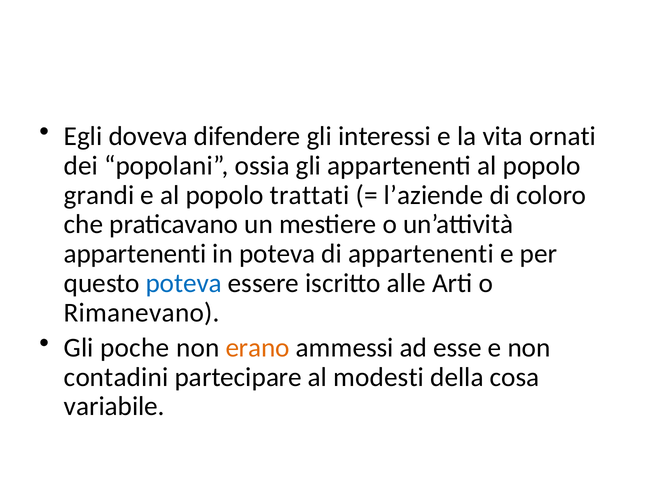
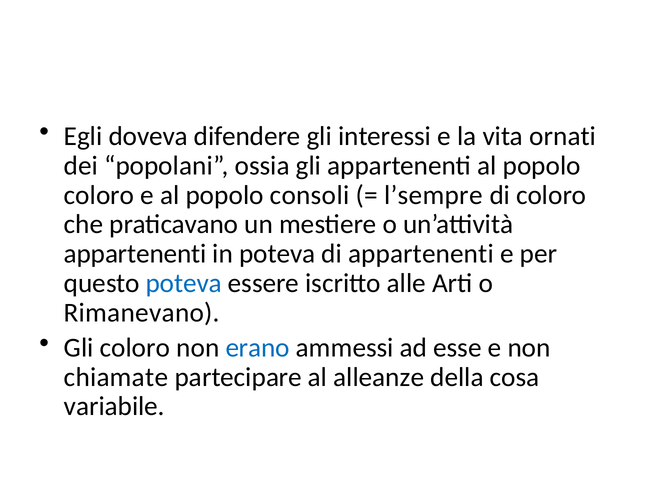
grandi: grandi -> coloro (99, 195)
trattati: trattati -> consoli (310, 195)
l’aziende: l’aziende -> l’sempre (433, 195)
Gli poche: poche -> coloro (135, 348)
erano colour: orange -> blue (258, 348)
contadini: contadini -> chiamate (116, 377)
modesti: modesti -> alleanze (379, 377)
